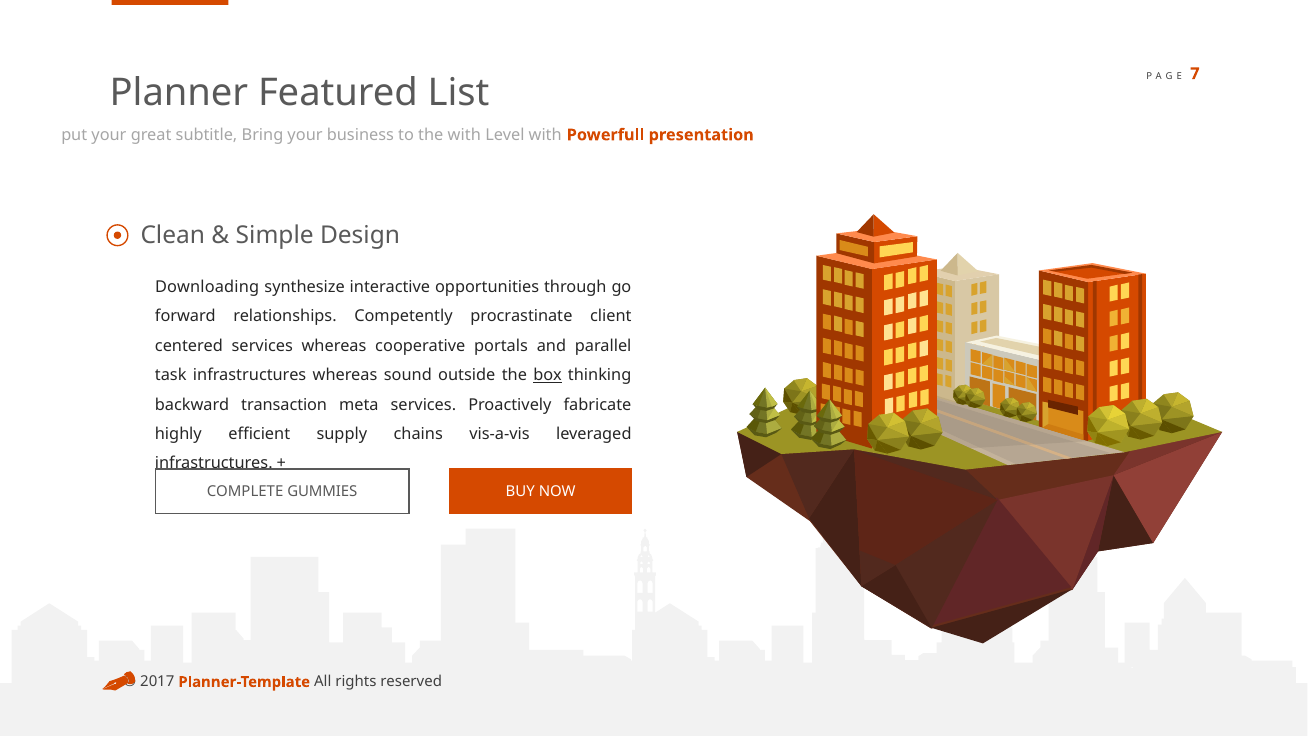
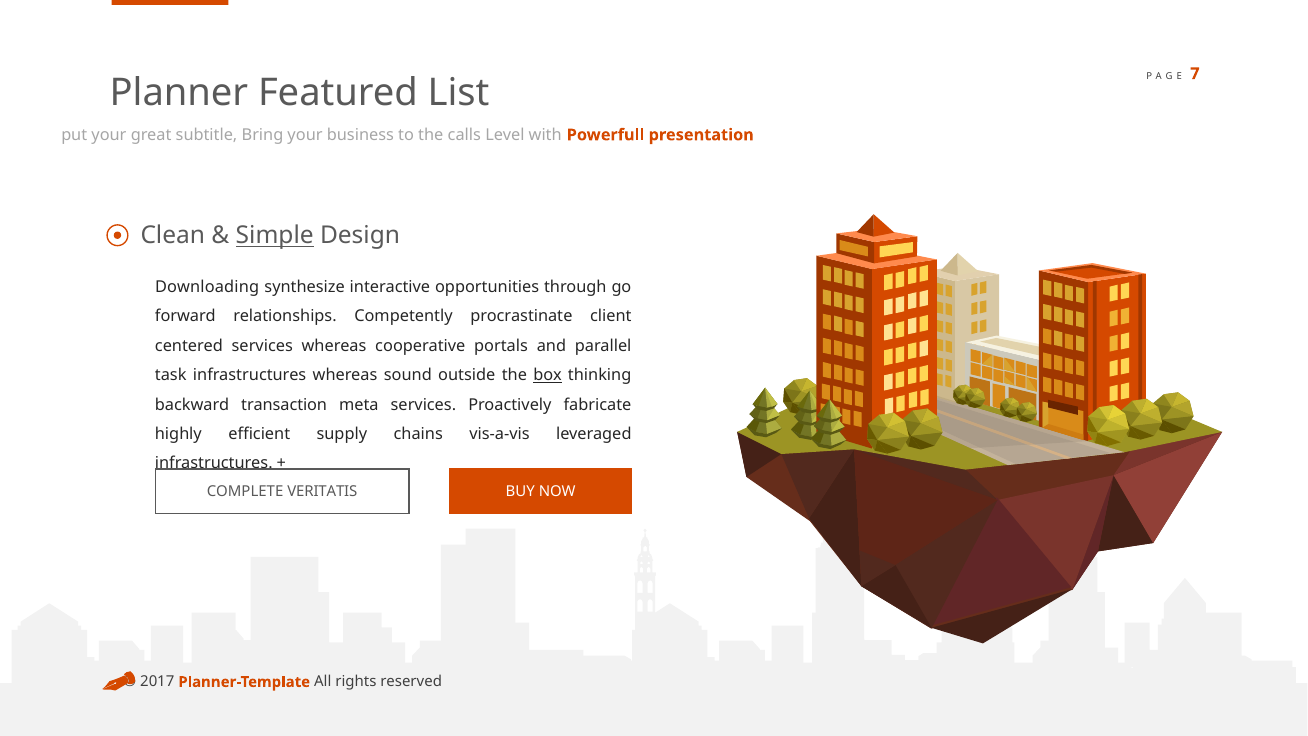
the with: with -> calls (464, 135)
Simple underline: none -> present (275, 236)
GUMMIES: GUMMIES -> VERITATIS (322, 491)
